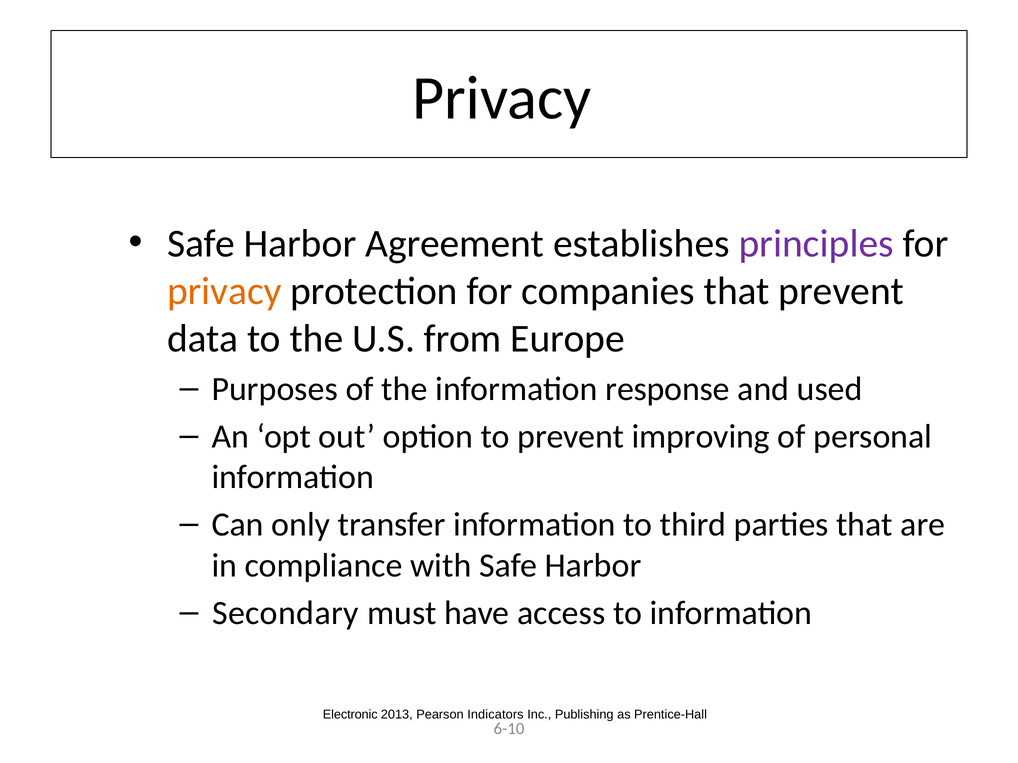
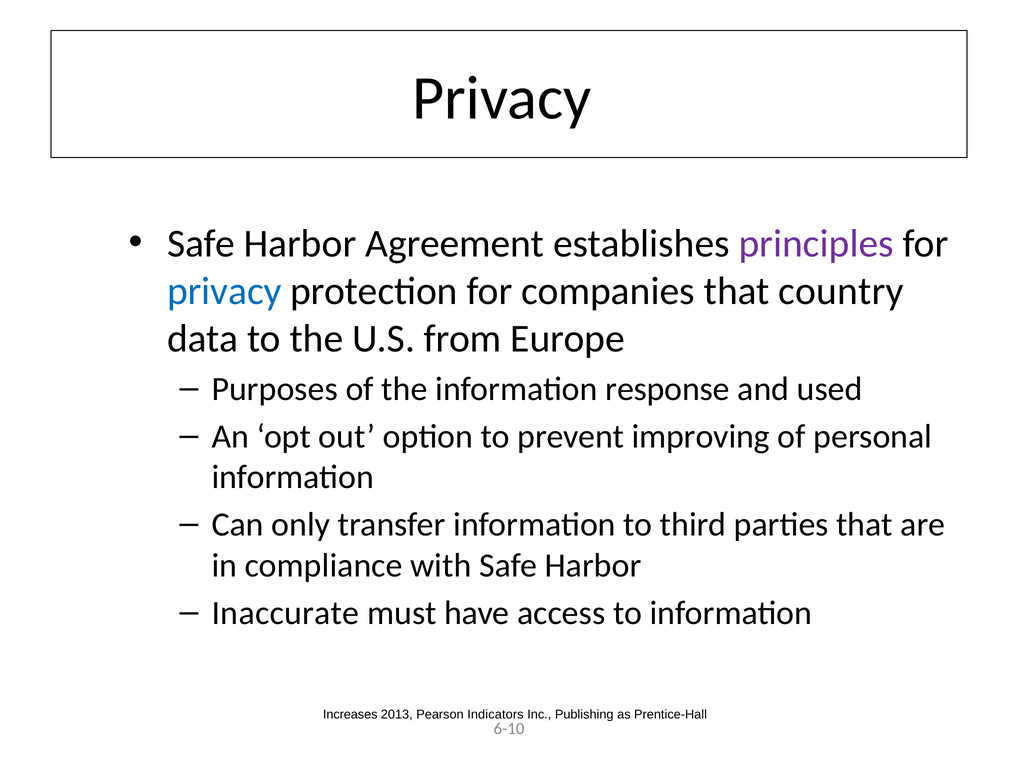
privacy colour: orange -> blue (224, 291)
that prevent: prevent -> country (841, 291)
Secondary: Secondary -> Inaccurate (285, 613)
Electronic: Electronic -> Increases (350, 715)
